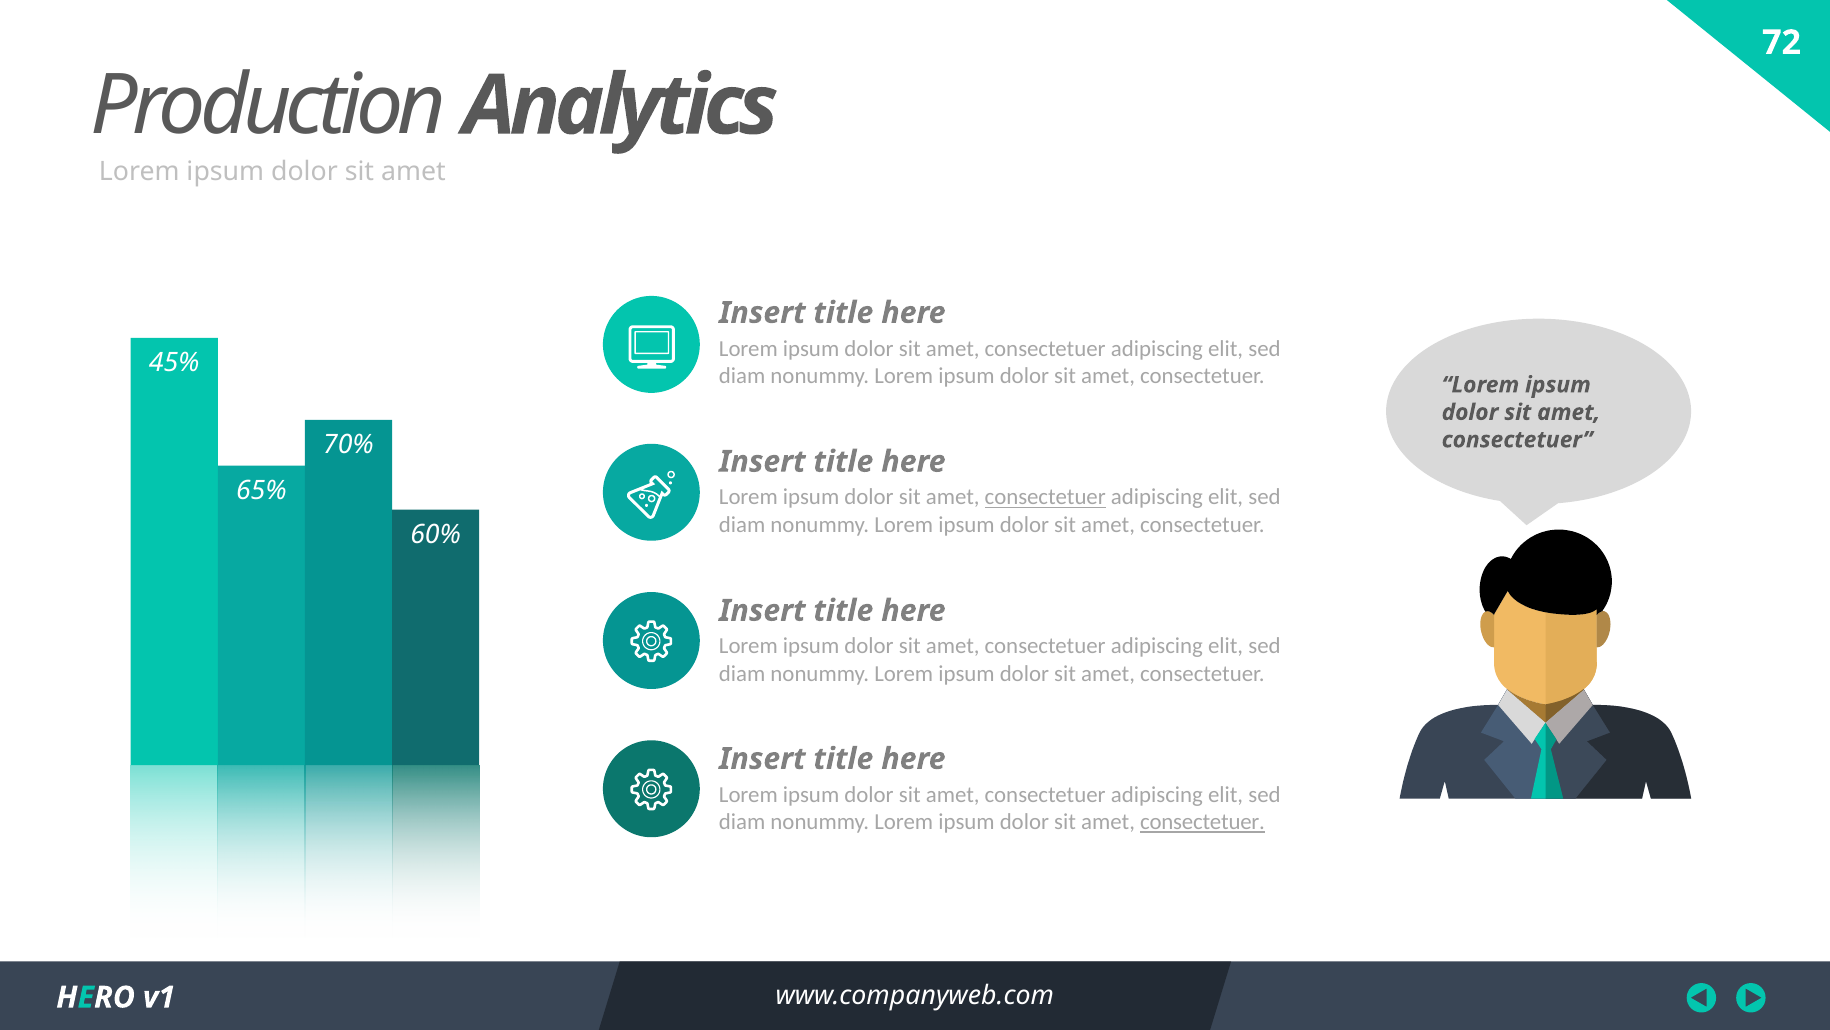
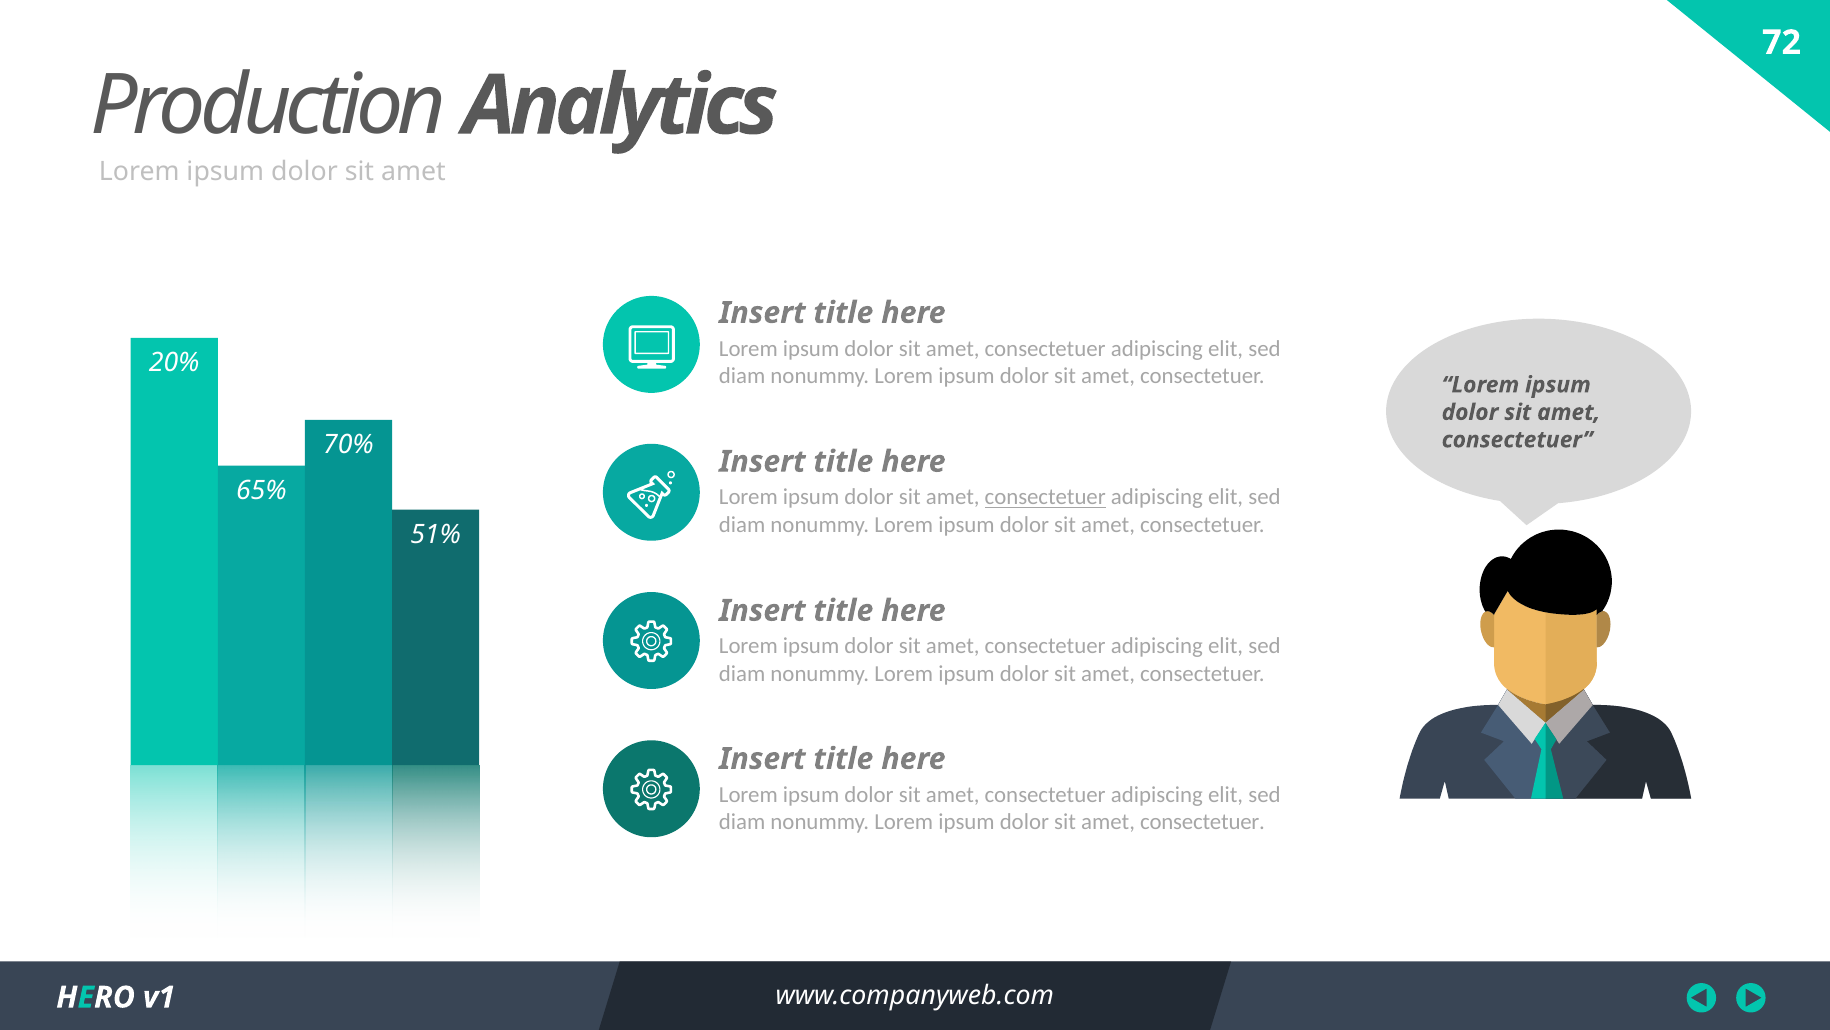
45%: 45% -> 20% (174, 362)
60%: 60% -> 51% (436, 534)
consectetuer underline: present -> none (1203, 822)
